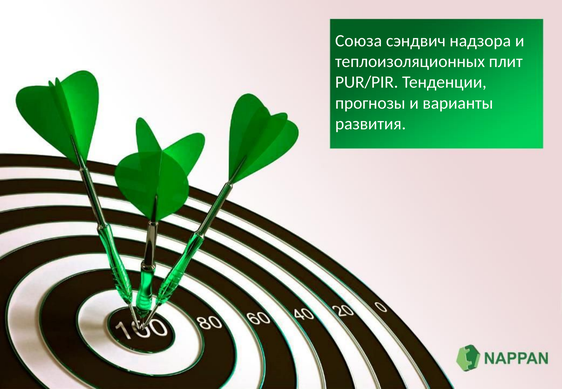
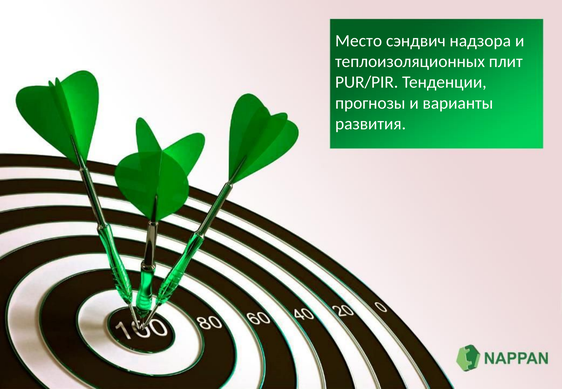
Союза: Союза -> Место (359, 41)
